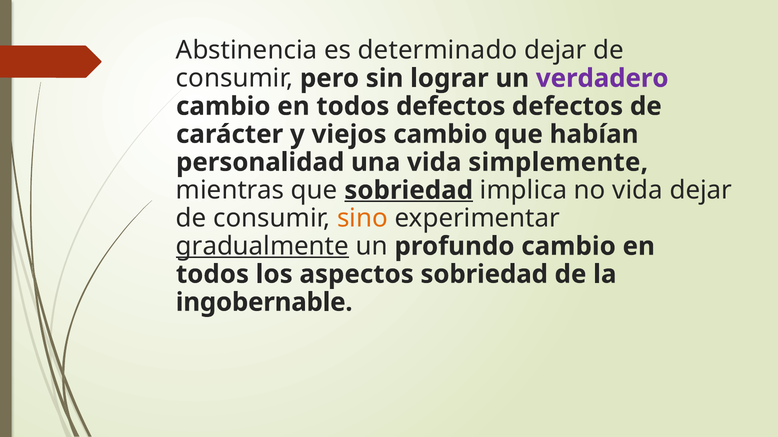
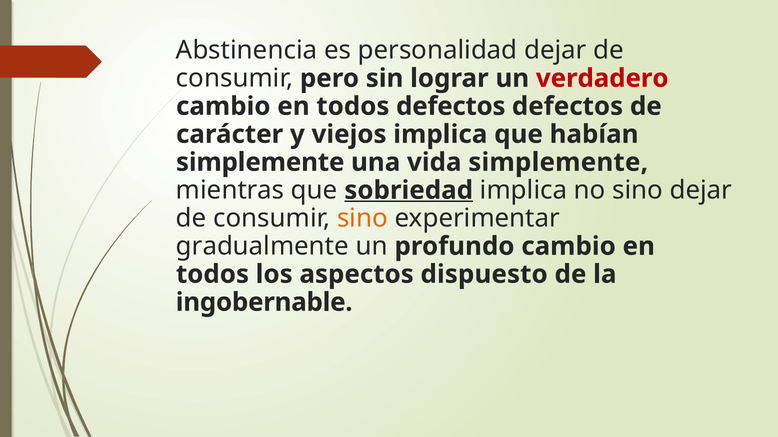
determinado: determinado -> personalidad (438, 50)
verdadero colour: purple -> red (602, 78)
viejos cambio: cambio -> implica (440, 134)
personalidad: personalidad -> simplemente (260, 163)
no vida: vida -> sino (638, 191)
gradualmente underline: present -> none (262, 247)
aspectos sobriedad: sobriedad -> dispuesto (484, 275)
